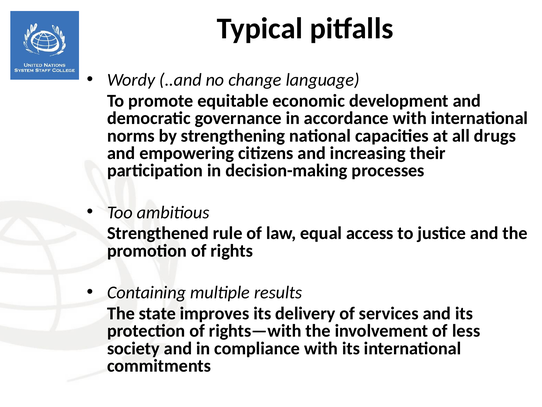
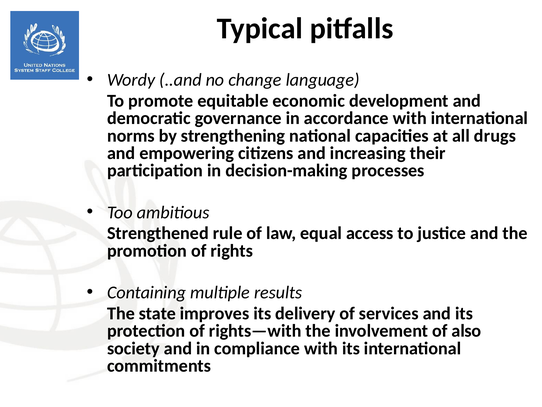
less: less -> also (466, 331)
